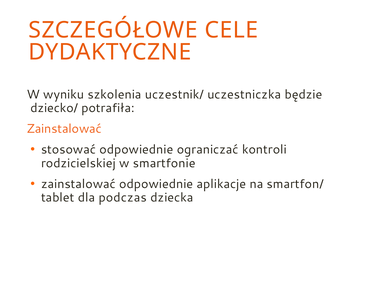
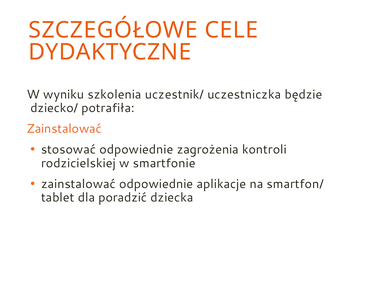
ograniczać: ograniczać -> zagrożenia (208, 150)
podczas: podczas -> poradzić (123, 198)
